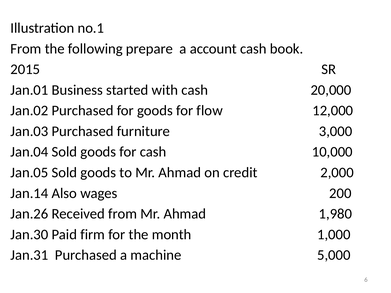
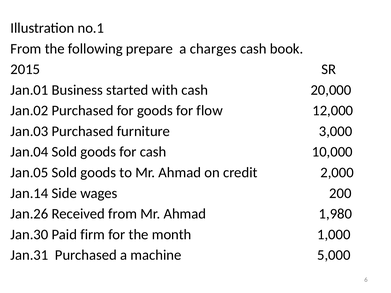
account: account -> charges (213, 49)
Also: Also -> Side (64, 193)
